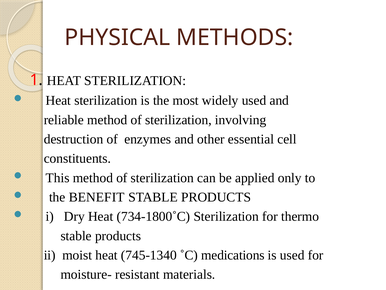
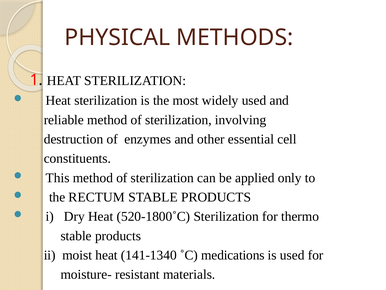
BENEFIT: BENEFIT -> RECTUM (97, 197)
734-1800˚C: 734-1800˚C -> 520-1800˚C (153, 216)
745-1340: 745-1340 -> 141-1340 (149, 255)
